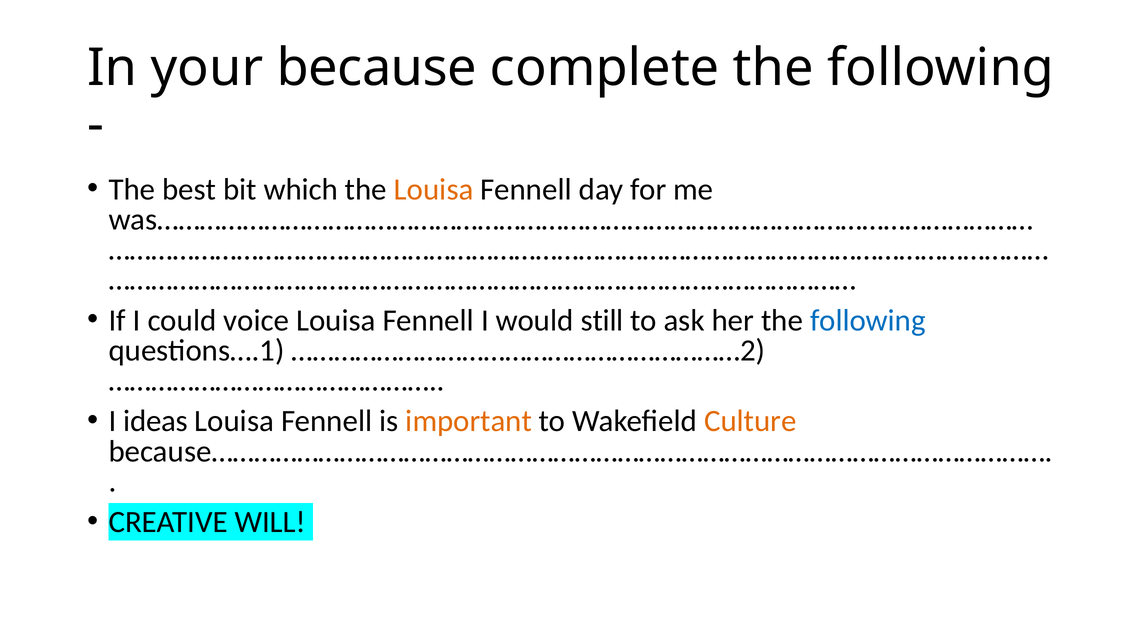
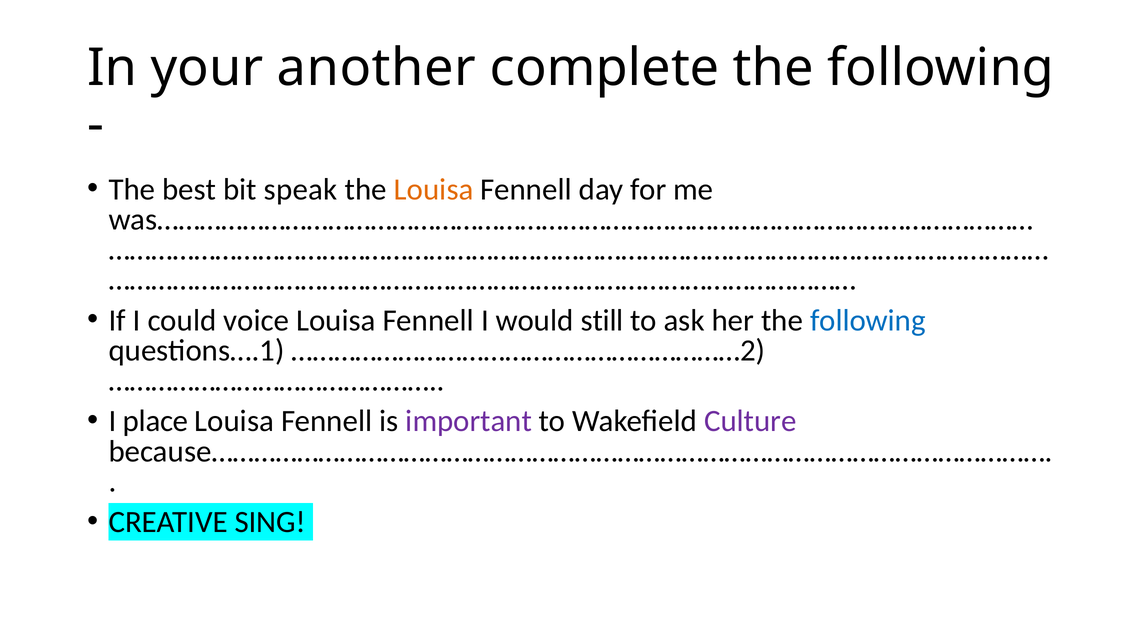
because: because -> another (376, 68)
which: which -> speak (301, 189)
ideas: ideas -> place (156, 421)
important colour: orange -> purple (469, 421)
Culture colour: orange -> purple (750, 421)
WILL: WILL -> SING (270, 522)
